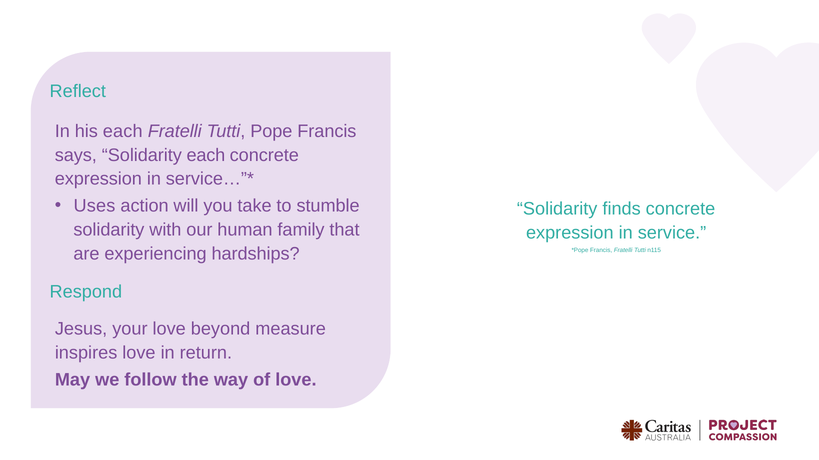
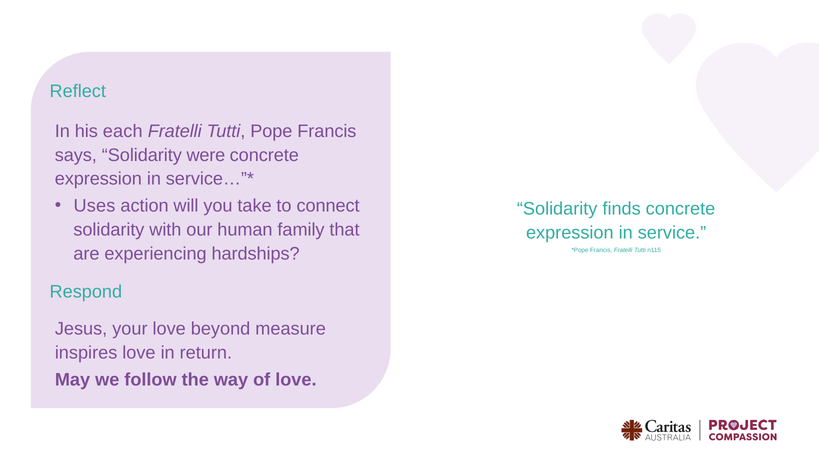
Solidarity each: each -> were (206, 155)
stumble: stumble -> connect (328, 206)
